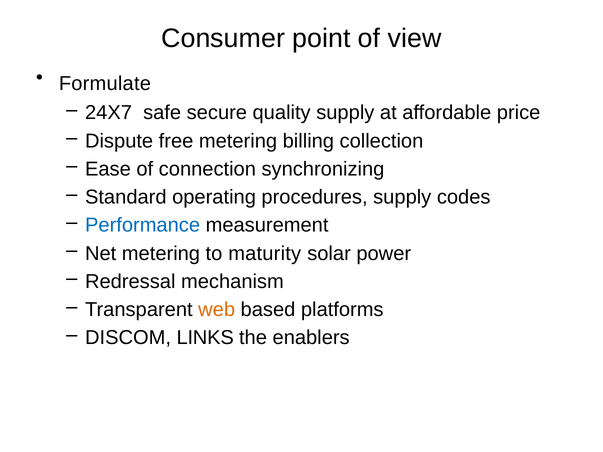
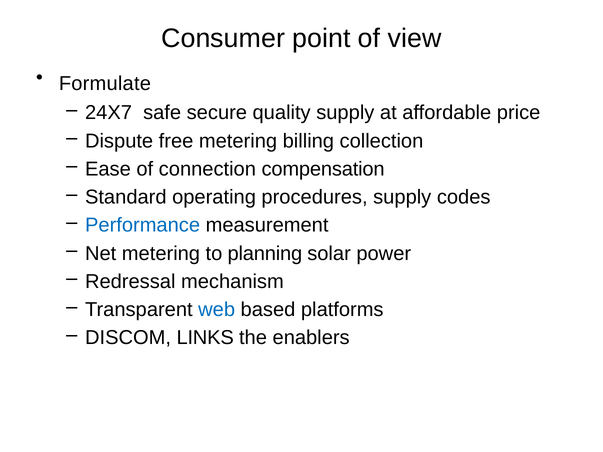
synchronizing: synchronizing -> compensation (323, 169)
maturity: maturity -> planning (265, 254)
web colour: orange -> blue (217, 310)
